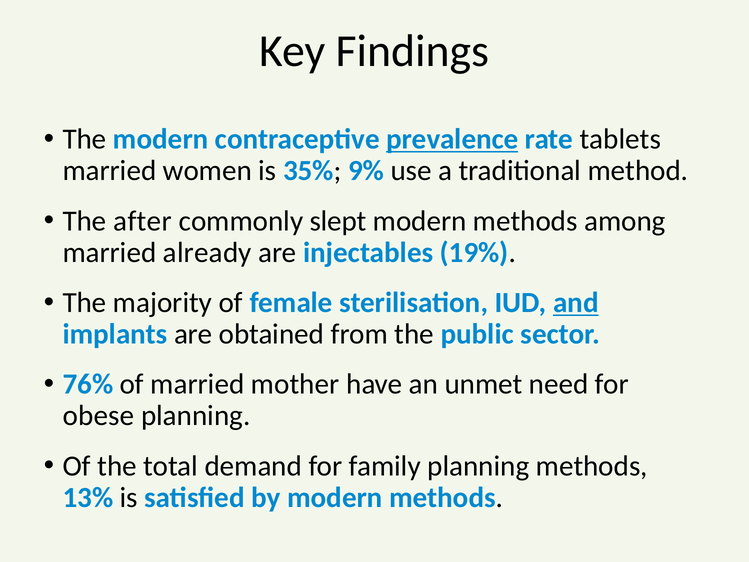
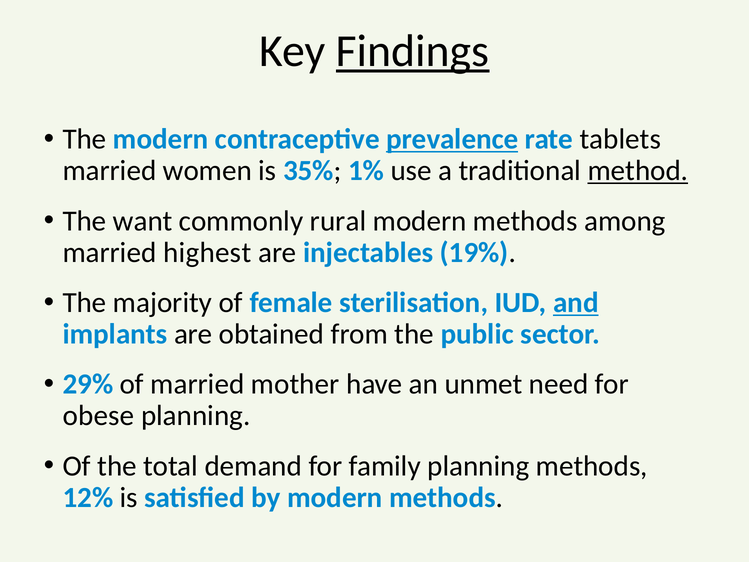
Findings underline: none -> present (413, 51)
9%: 9% -> 1% (366, 171)
method underline: none -> present (638, 171)
after: after -> want (143, 221)
slept: slept -> rural (338, 221)
already: already -> highest (207, 252)
76%: 76% -> 29% (88, 384)
13%: 13% -> 12% (88, 497)
